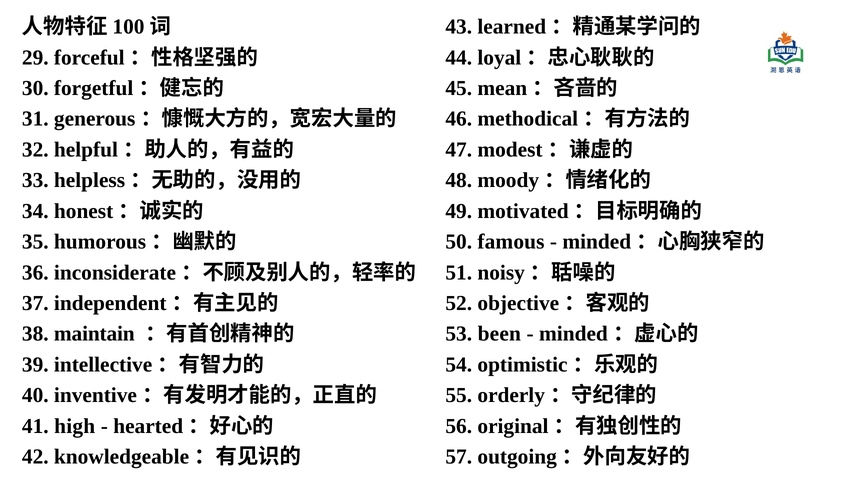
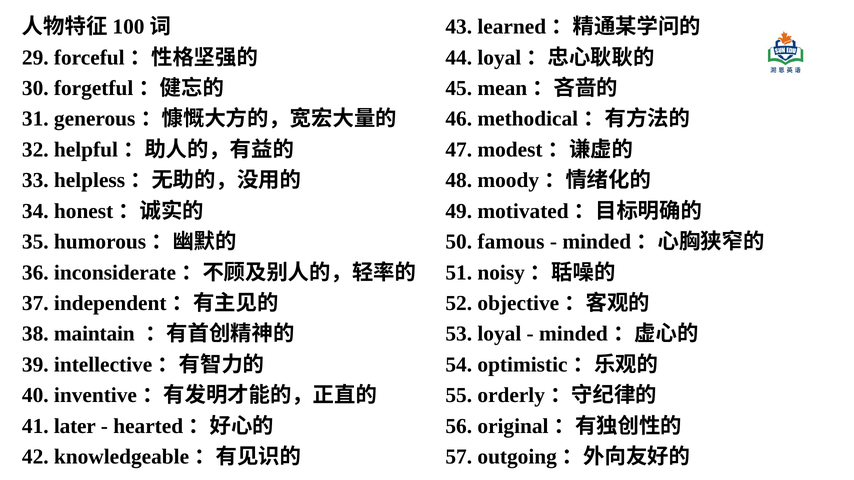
53 been: been -> loyal (499, 334)
high: high -> later (75, 426)
